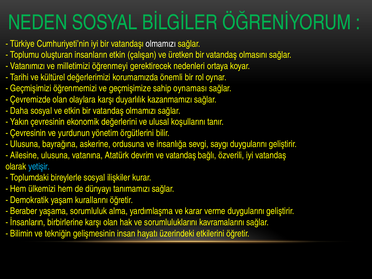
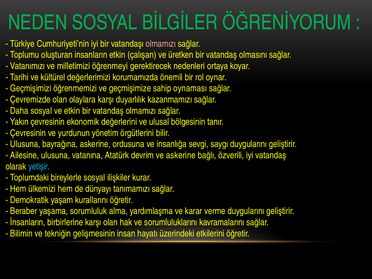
olmamızı colour: white -> pink (161, 44)
koşullarını: koşullarını -> bölgesinin (188, 122)
ve vatandaş: vatandaş -> askerine (181, 155)
